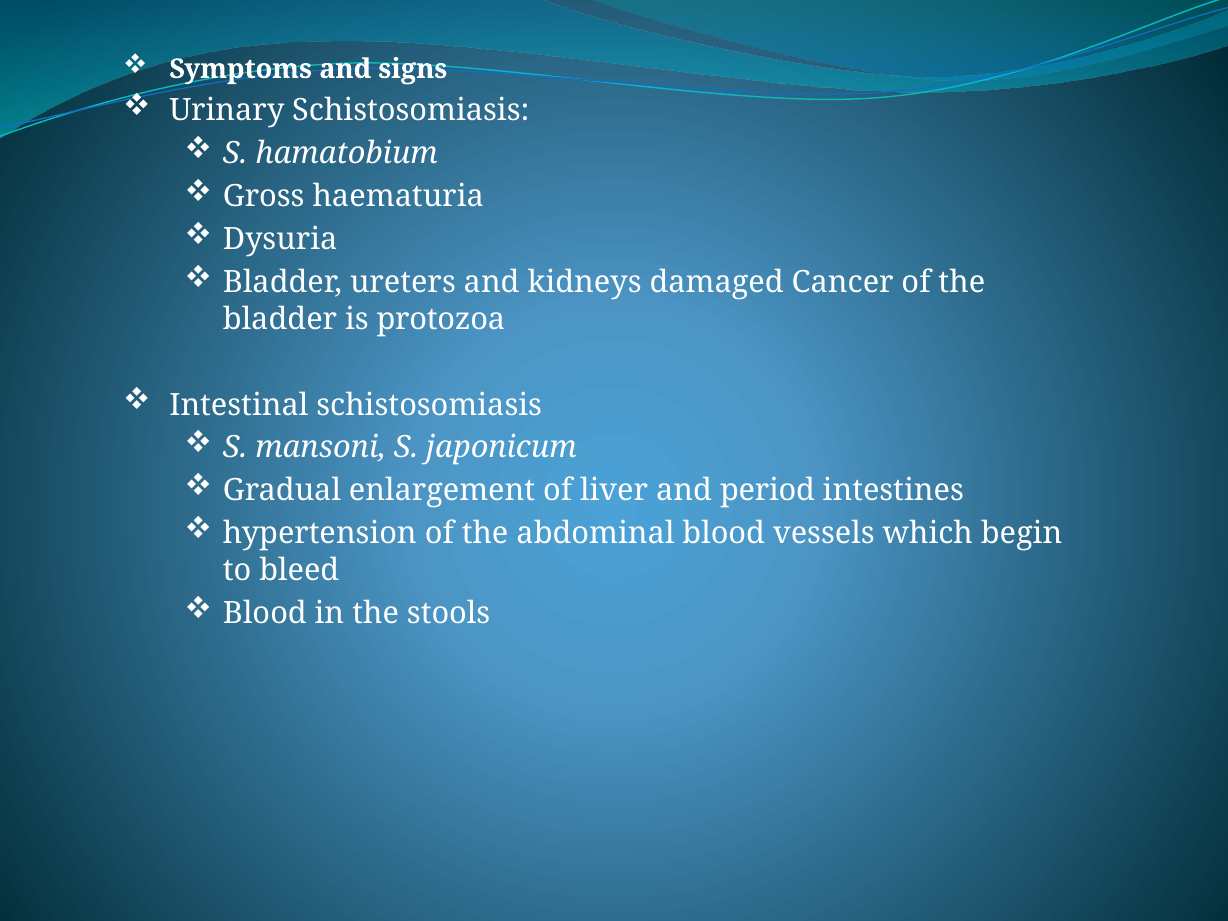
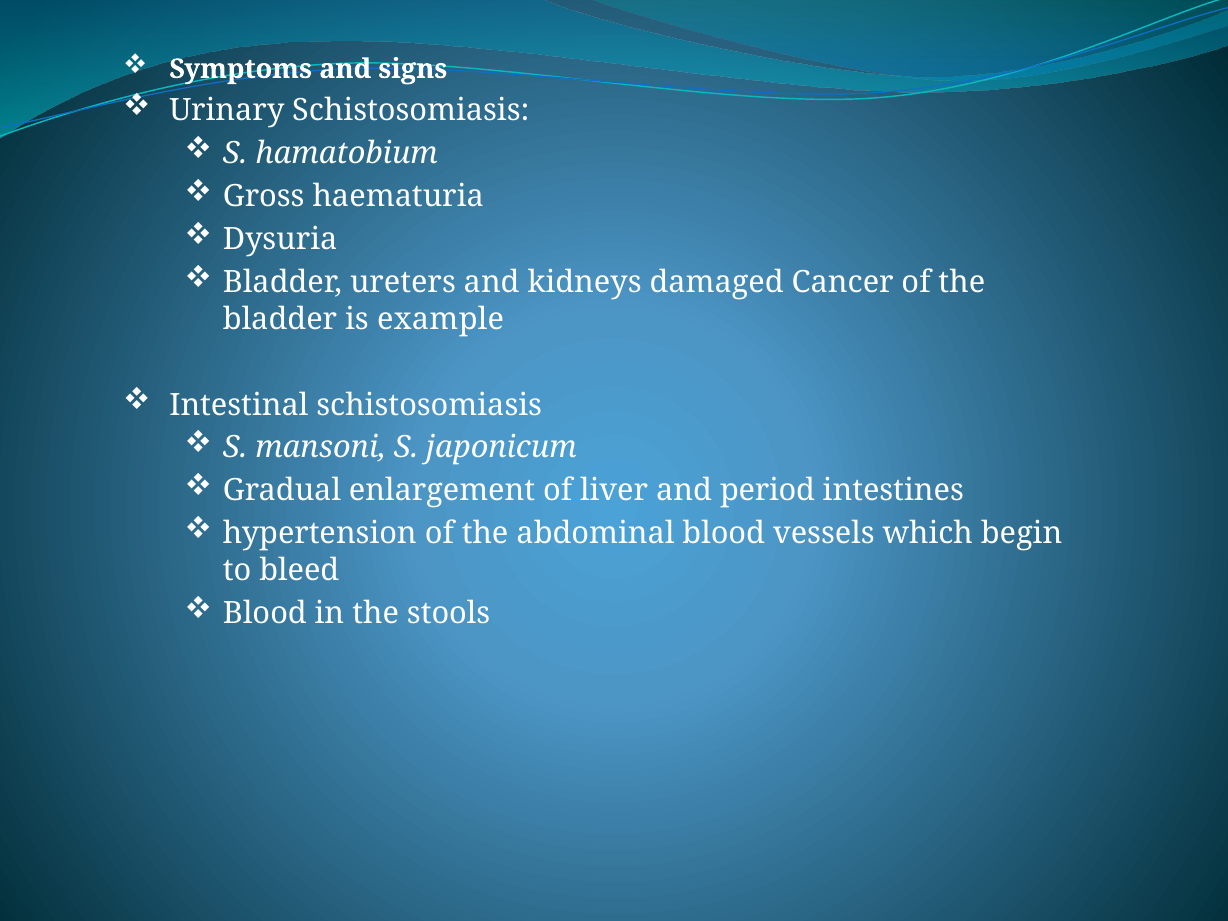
protozoa: protozoa -> example (441, 319)
